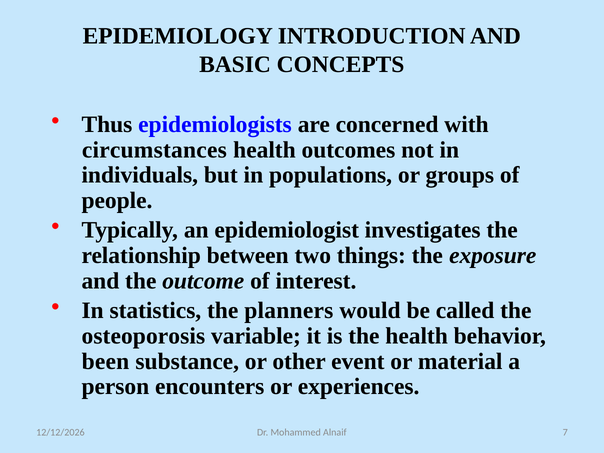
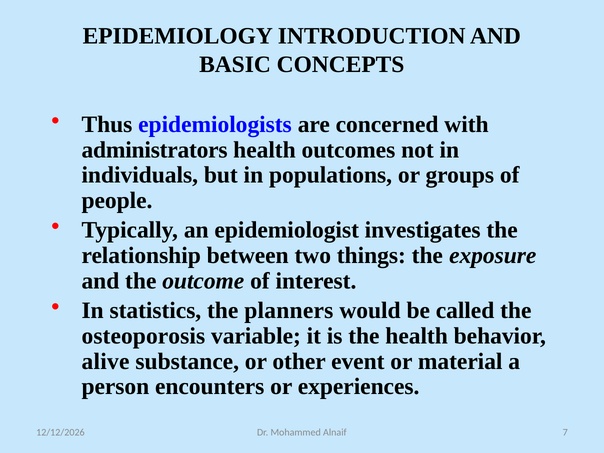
circumstances: circumstances -> administrators (155, 150)
been: been -> alive (105, 361)
